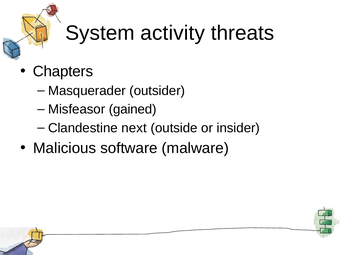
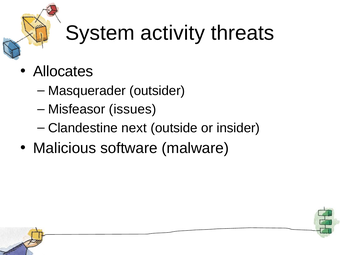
Chapters: Chapters -> Allocates (63, 71)
gained: gained -> issues (133, 109)
